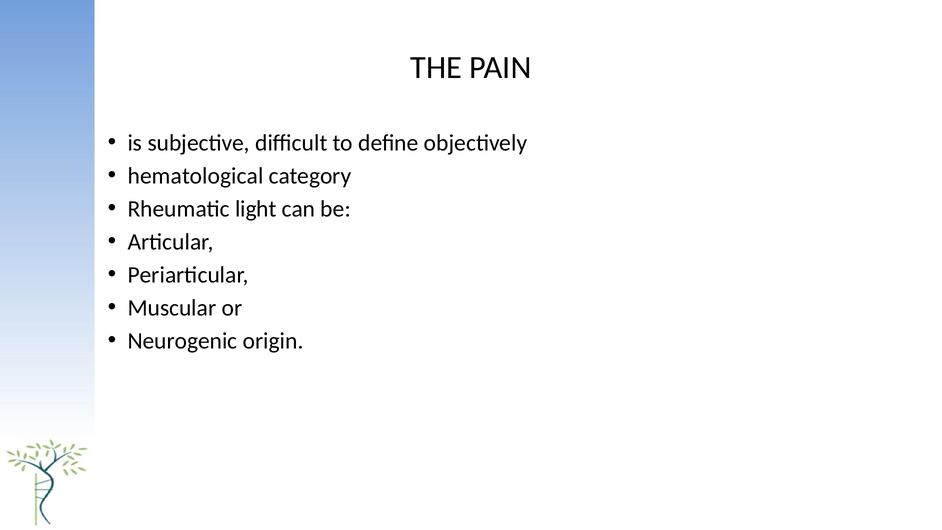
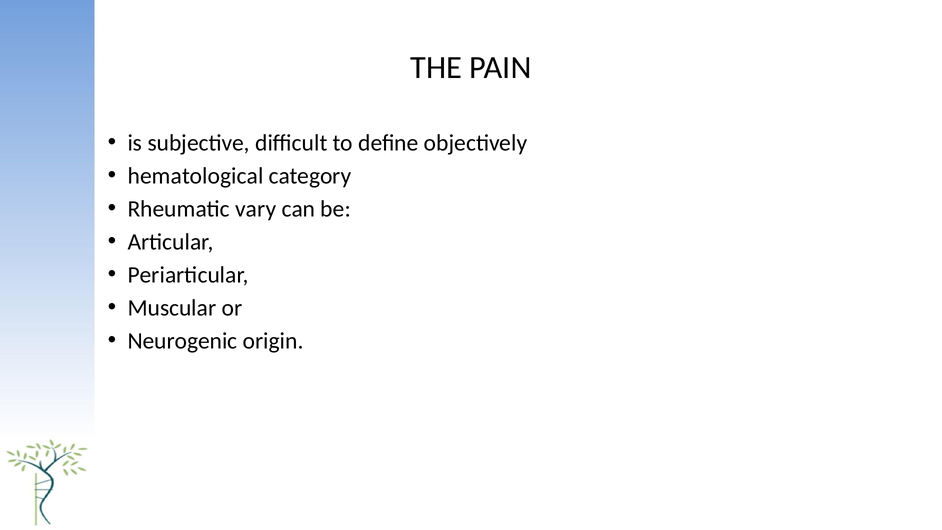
light: light -> vary (256, 209)
